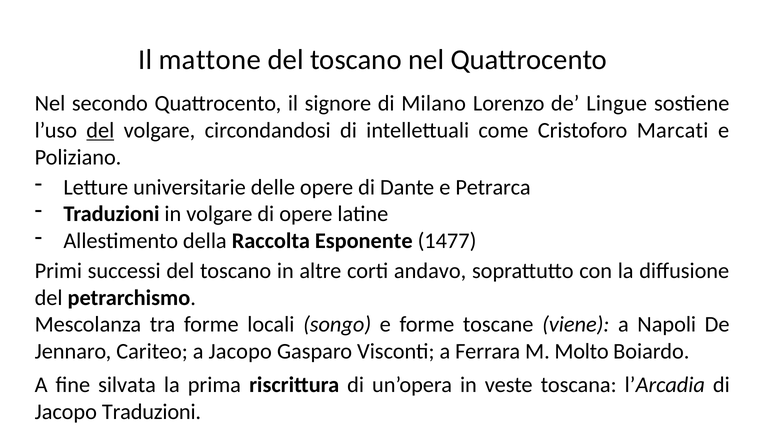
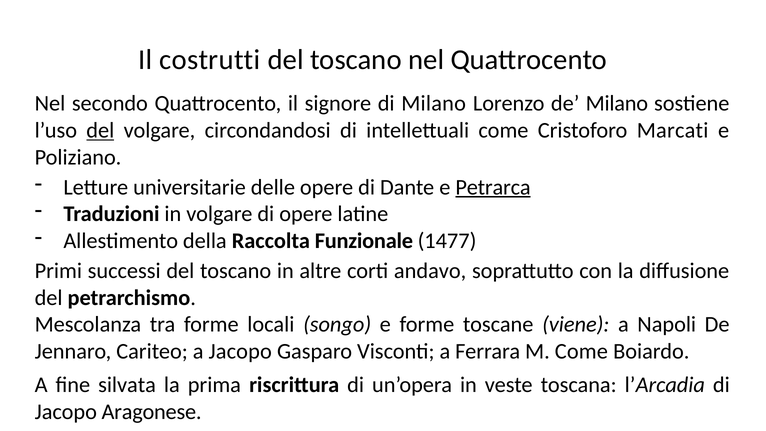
mattone: mattone -> costrutti (210, 60)
de Lingue: Lingue -> Milano (617, 104)
Petrarca underline: none -> present (493, 187)
Esponente: Esponente -> Funzionale (364, 241)
M Molto: Molto -> Come (581, 351)
Jacopo Traduzioni: Traduzioni -> Aragonese (152, 412)
